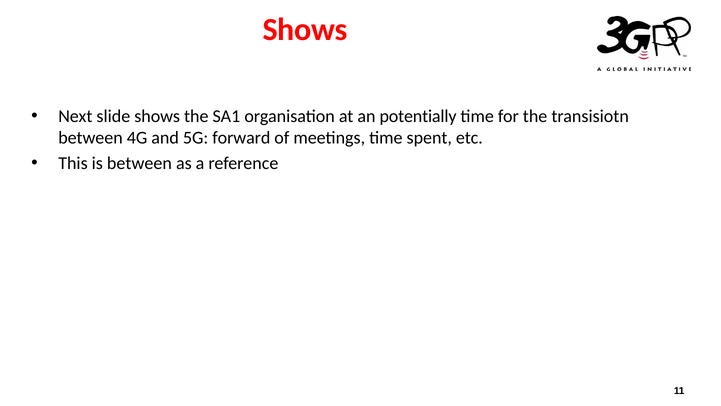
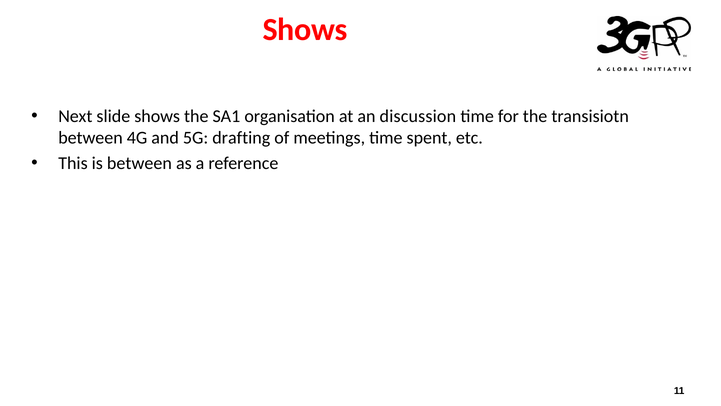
potentially: potentially -> discussion (418, 116)
forward: forward -> drafting (241, 138)
